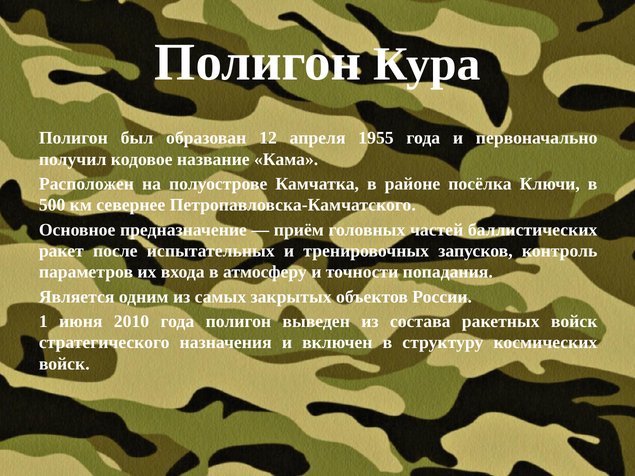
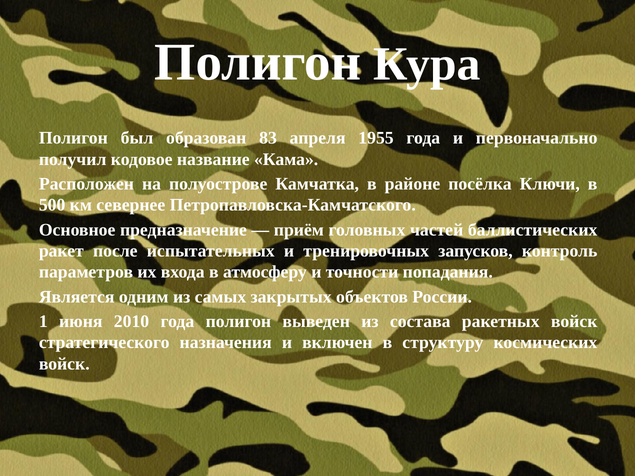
12: 12 -> 83 (268, 138)
